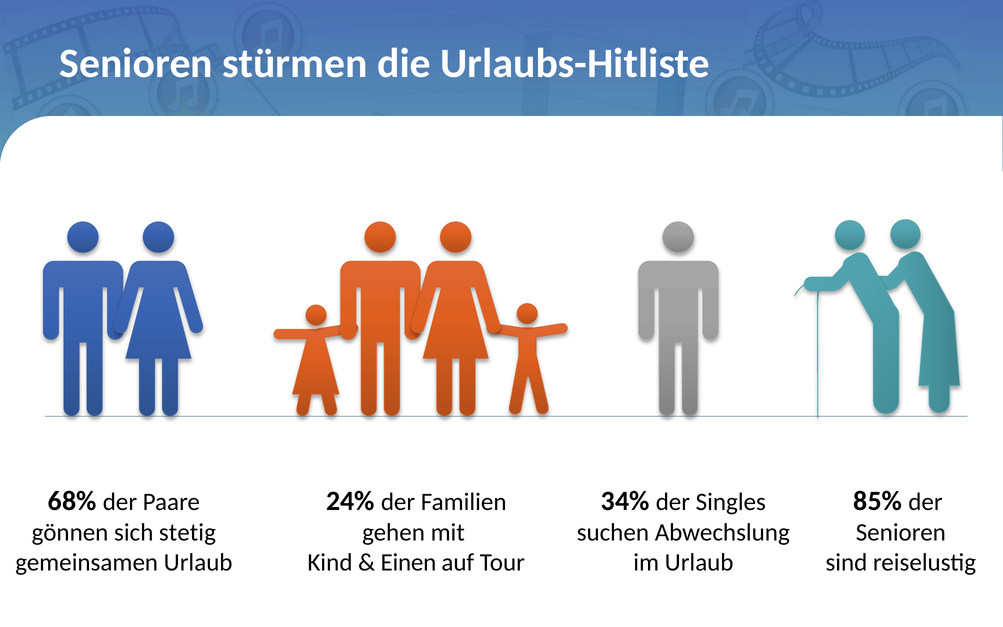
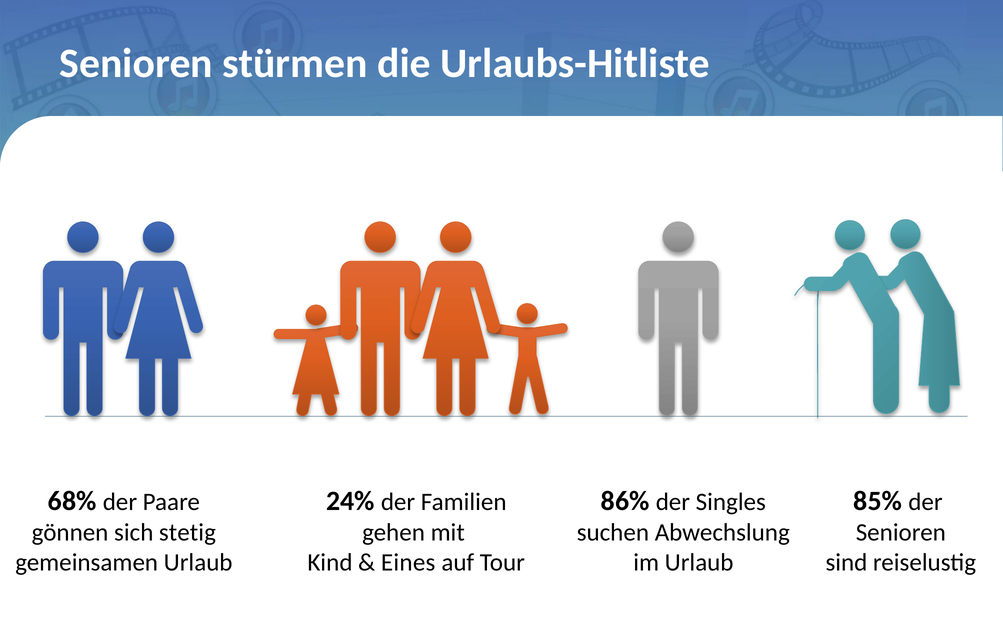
34%: 34% -> 86% (625, 501)
Einen: Einen -> Eines (408, 563)
